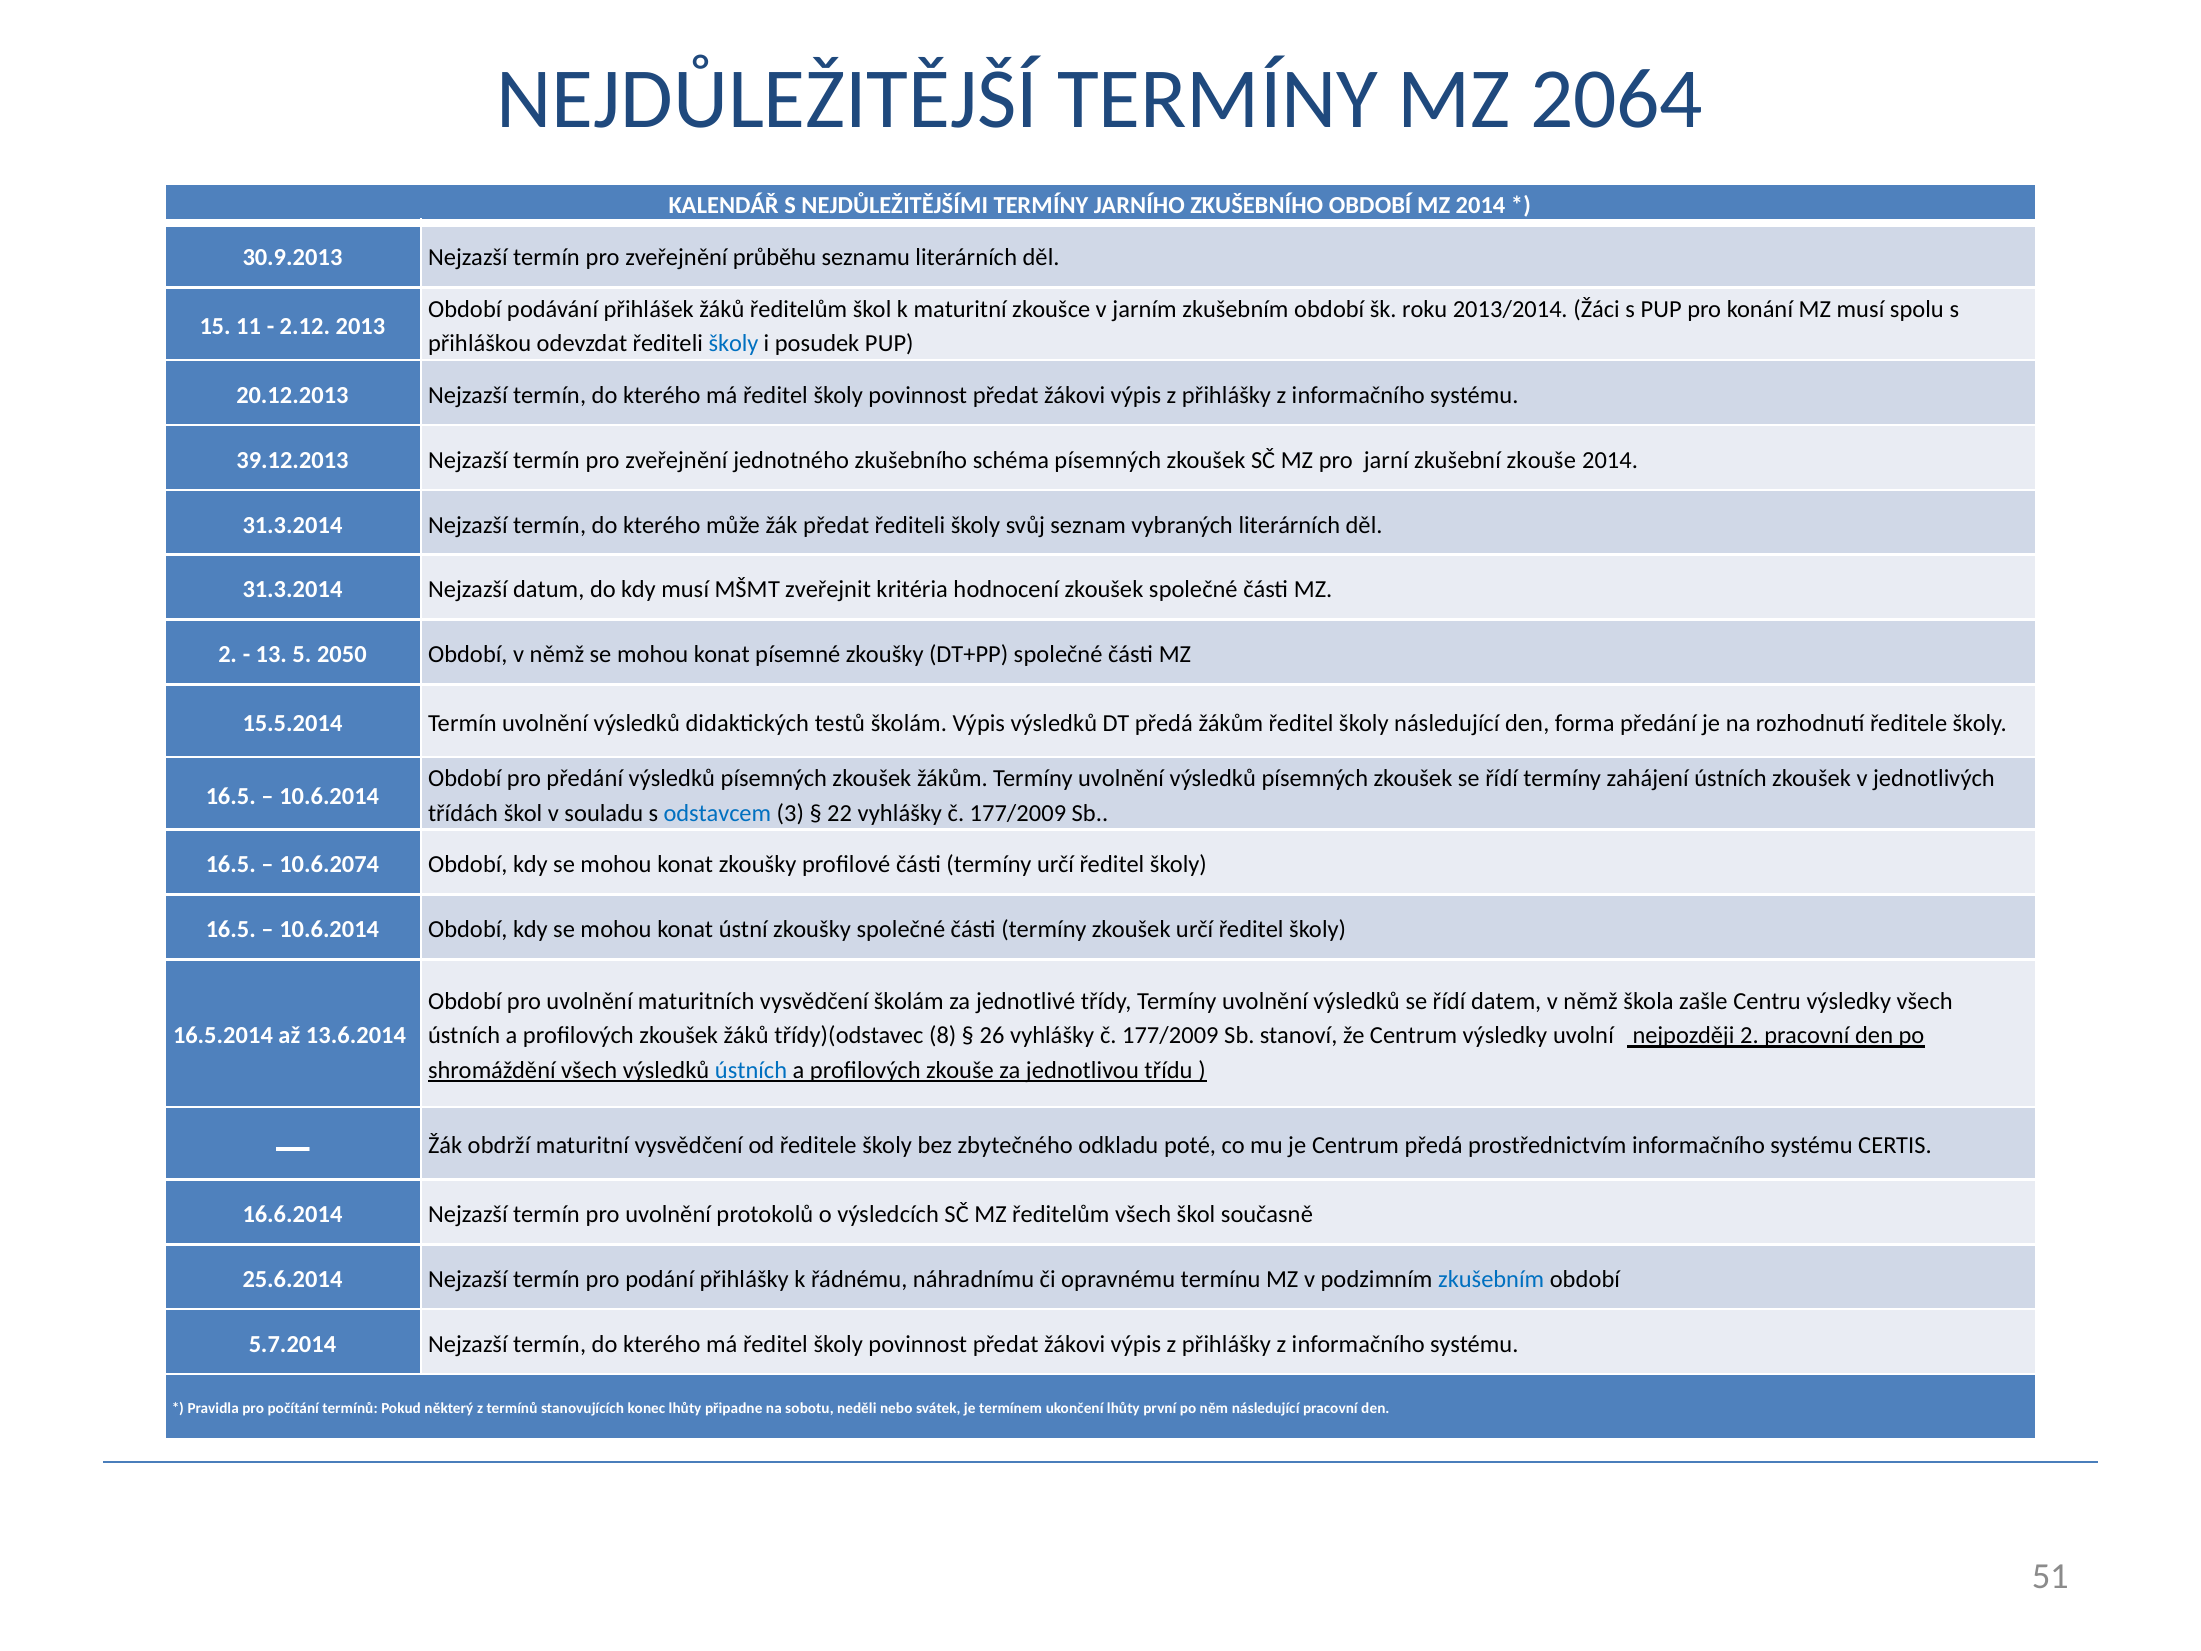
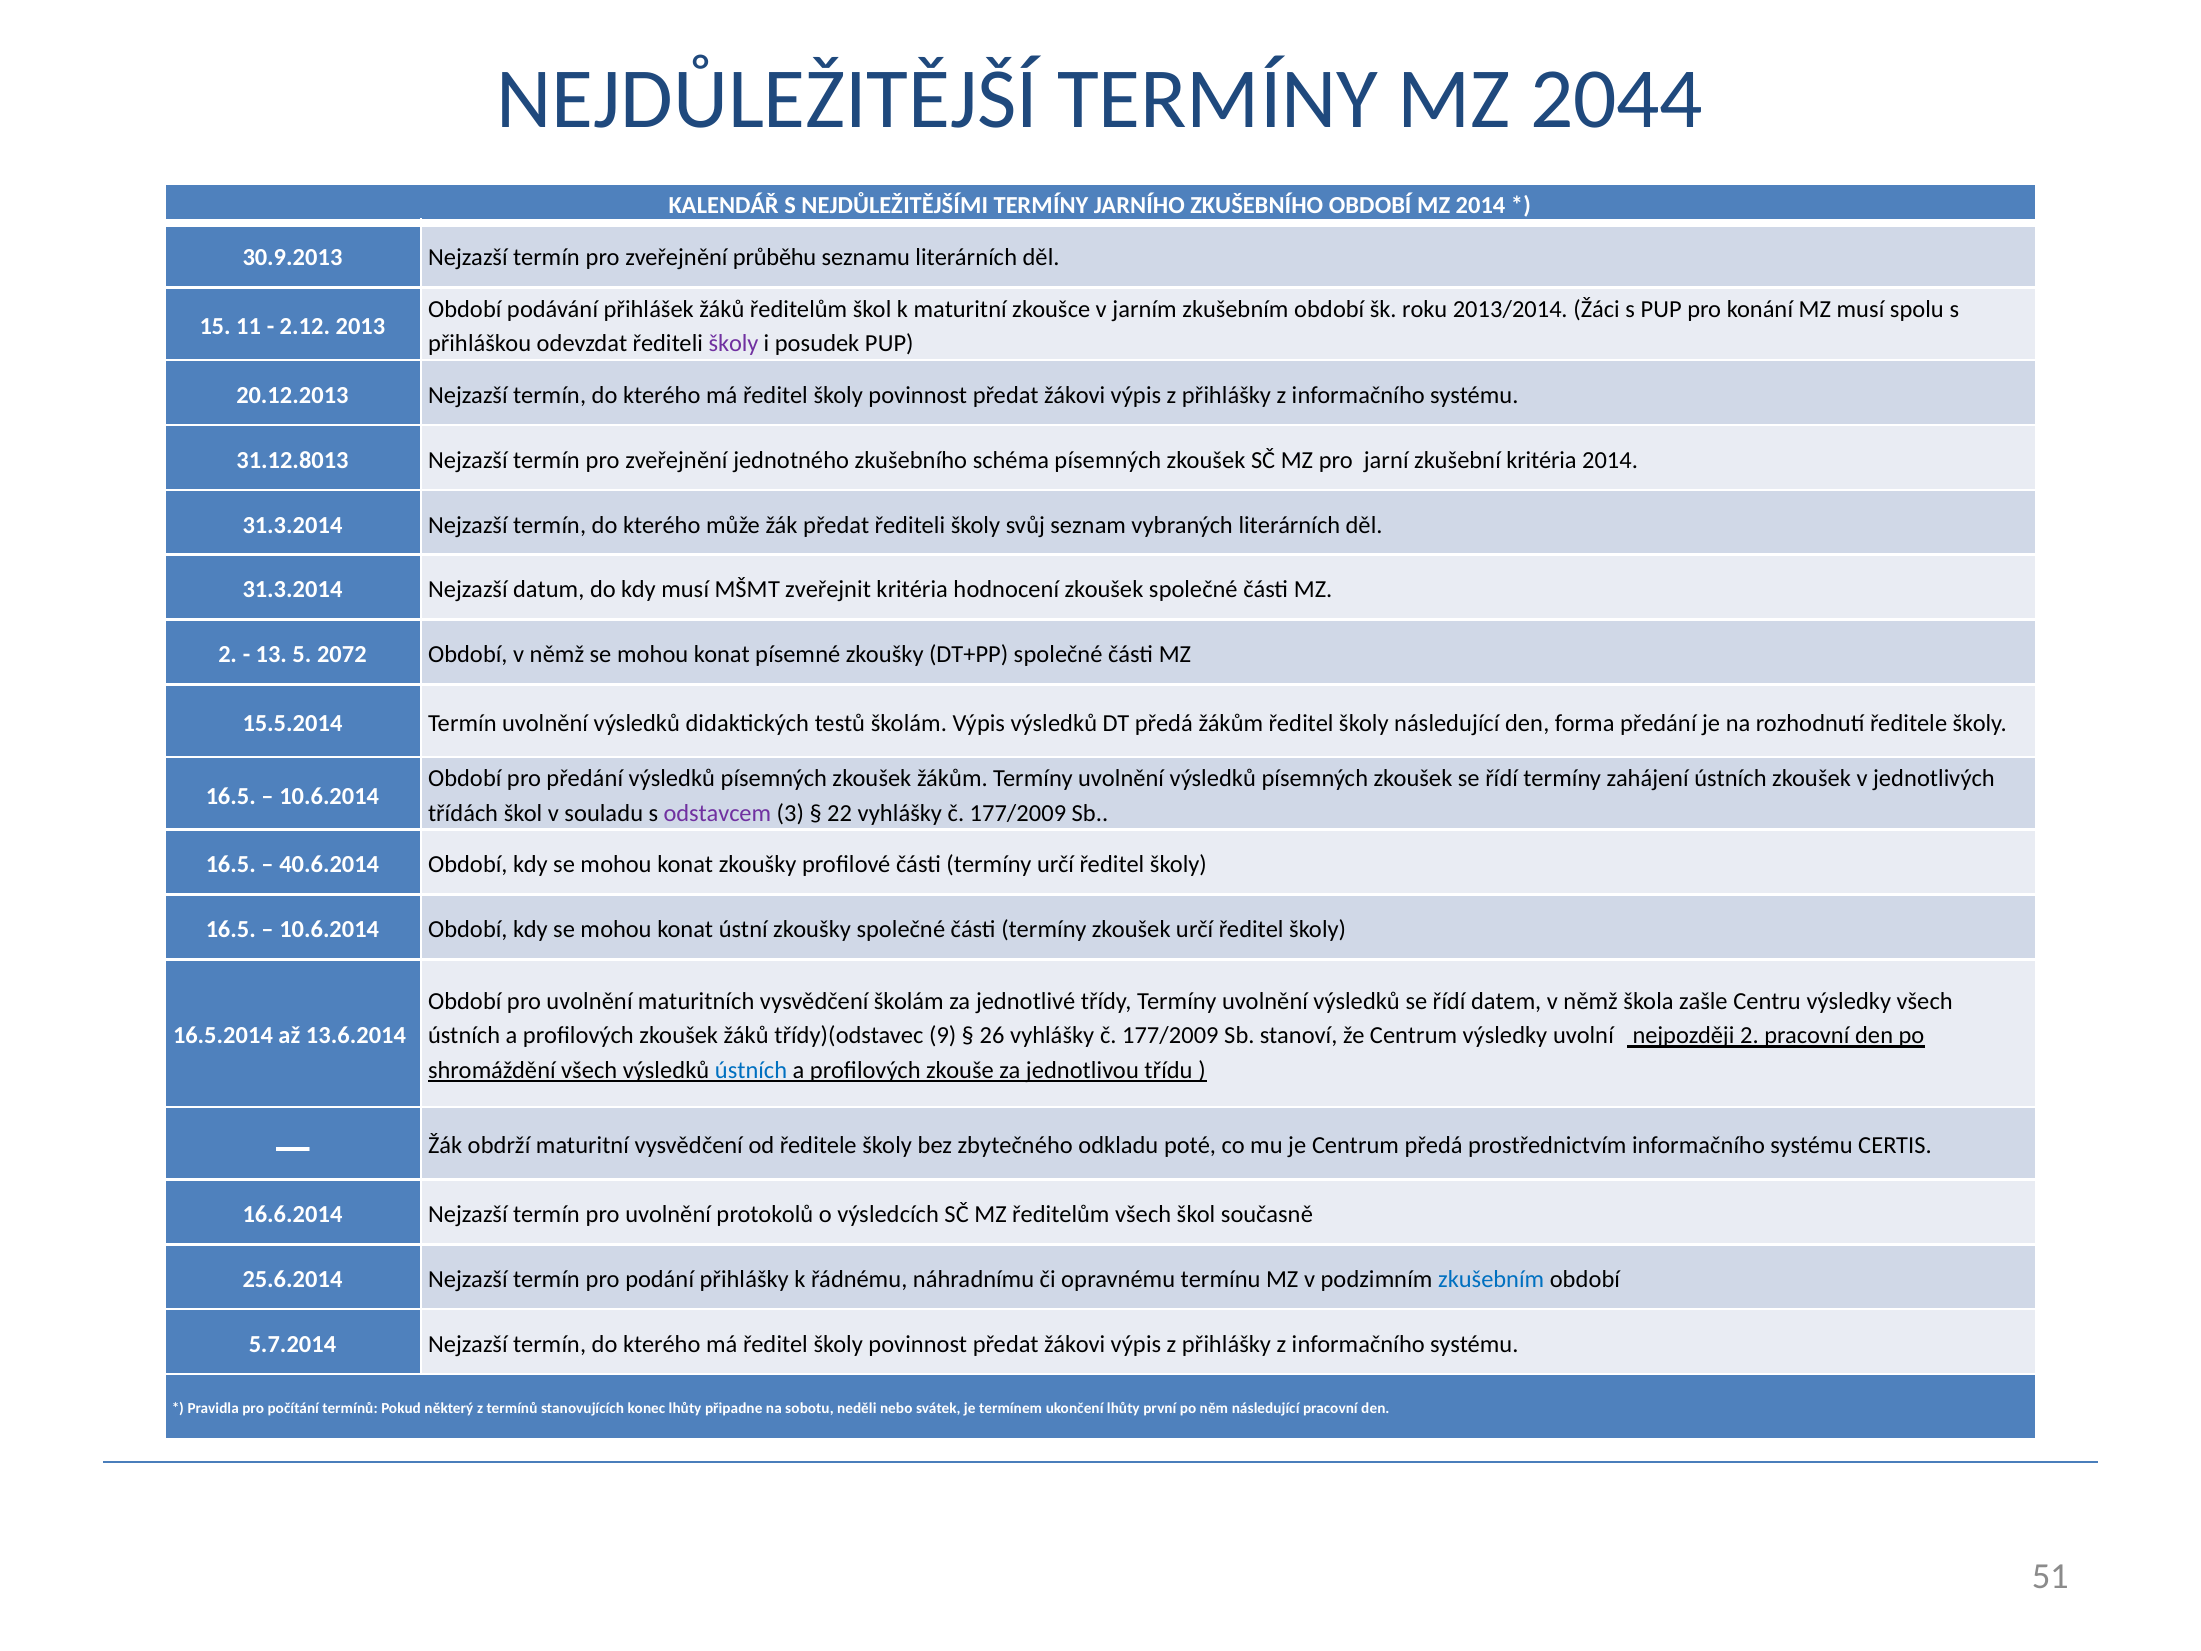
2064: 2064 -> 2044 (1617, 99)
školy colour: blue -> purple (734, 344)
39.12.2013: 39.12.2013 -> 31.12.8013 (292, 460)
zkušební zkouše: zkouše -> kritéria (1541, 460)
2050: 2050 -> 2072 (342, 655)
odstavcem colour: blue -> purple (717, 813)
10.6.2074: 10.6.2074 -> 40.6.2014 (329, 865)
8: 8 -> 9 (943, 1036)
